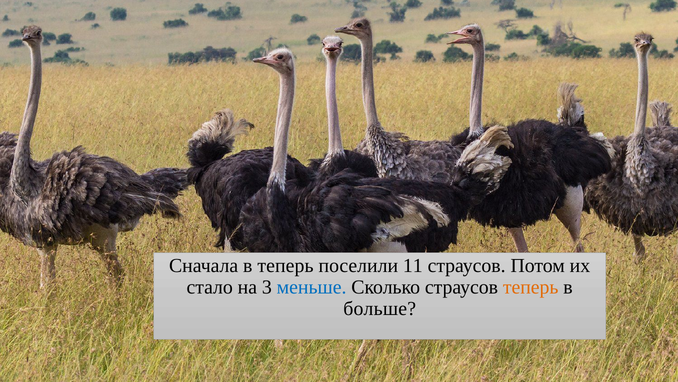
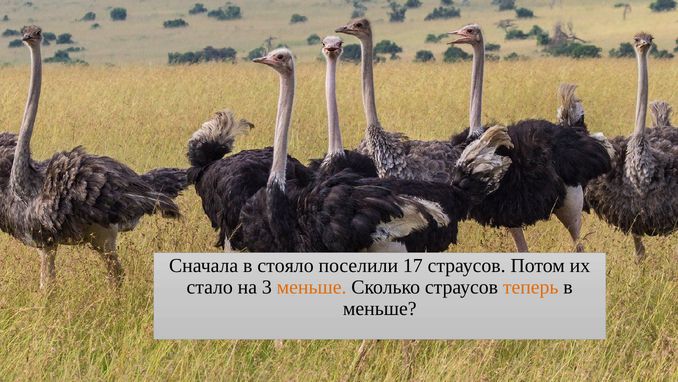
в теперь: теперь -> стояло (286, 266)
11: 11 -> 17 (413, 266)
меньше colour: blue -> orange (312, 287)
больше: больше -> меньше (380, 308)
